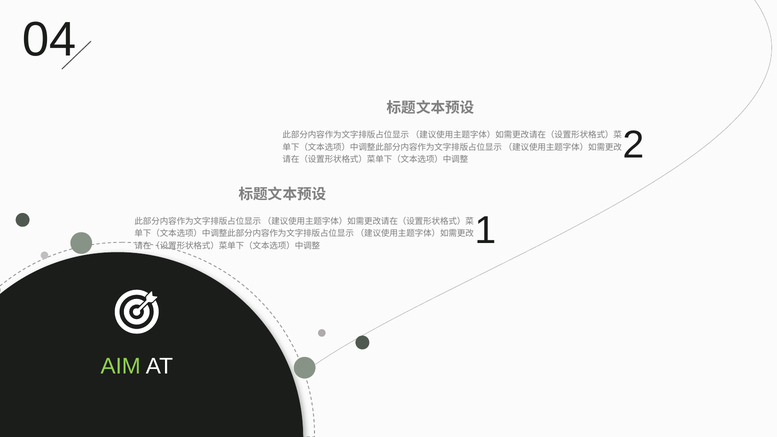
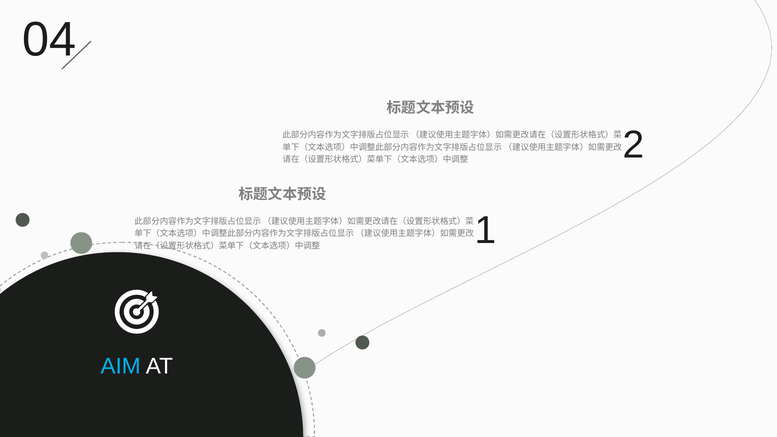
AIM colour: light green -> light blue (121, 366)
